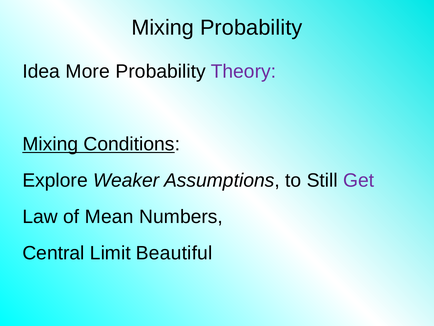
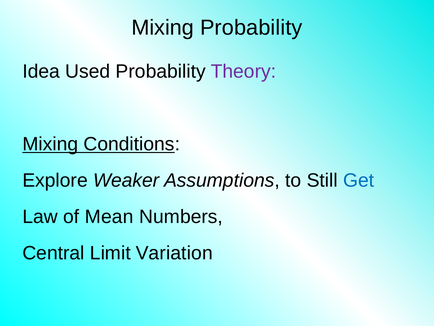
More: More -> Used (88, 71)
Get colour: purple -> blue (359, 180)
Beautiful: Beautiful -> Variation (174, 253)
